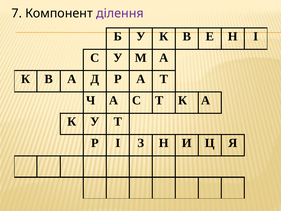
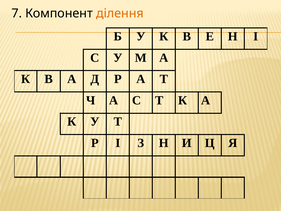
ділення colour: purple -> orange (120, 13)
